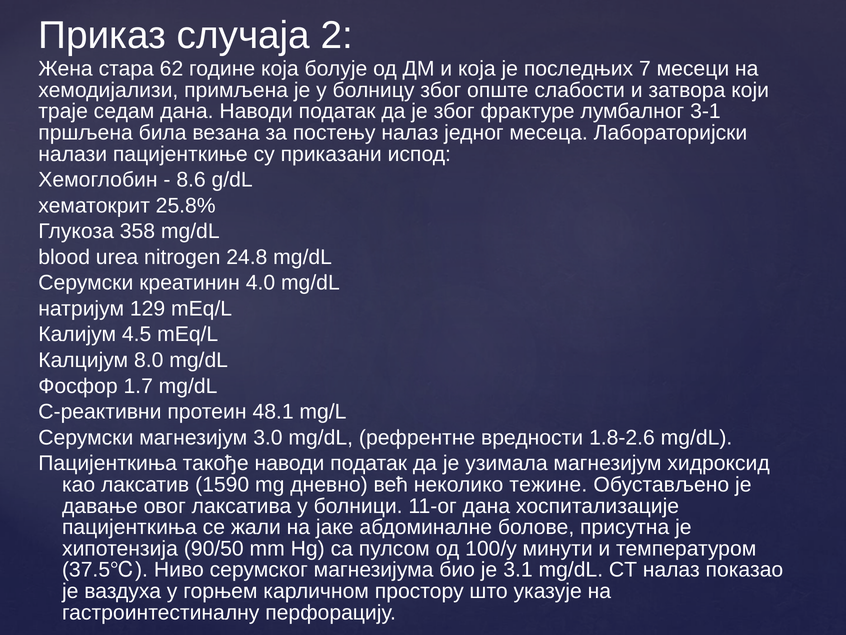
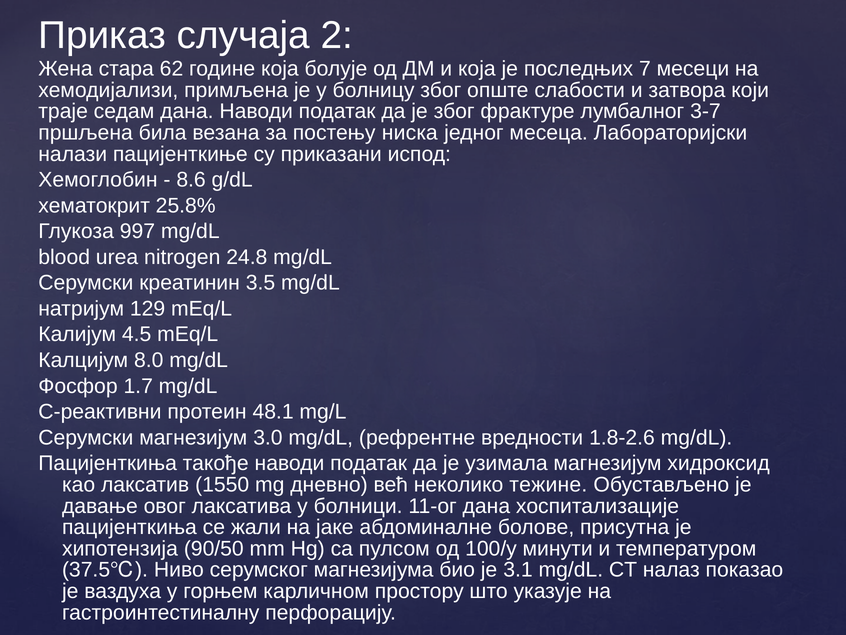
3-1: 3-1 -> 3-7 (705, 111)
постењу налаз: налаз -> ниска (410, 133)
358: 358 -> 997 (137, 231)
4.0: 4.0 -> 3.5 (260, 283)
1590: 1590 -> 1550 (222, 484)
